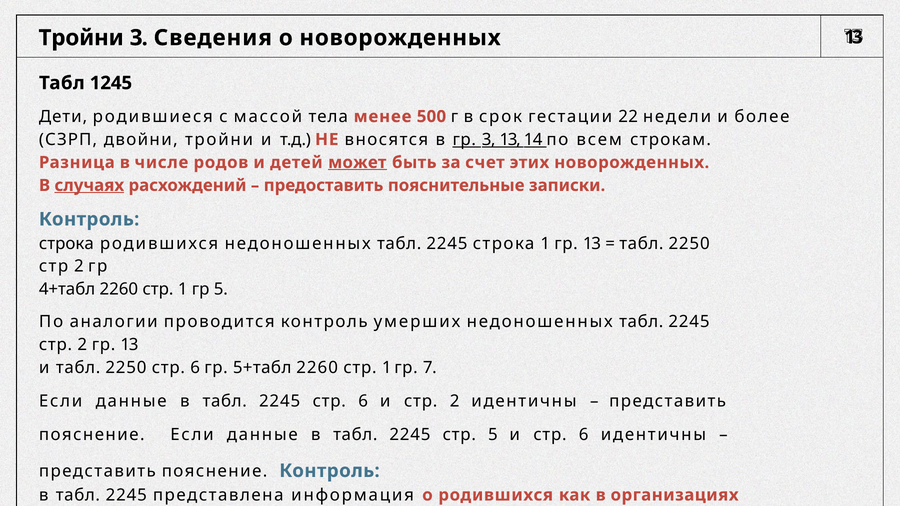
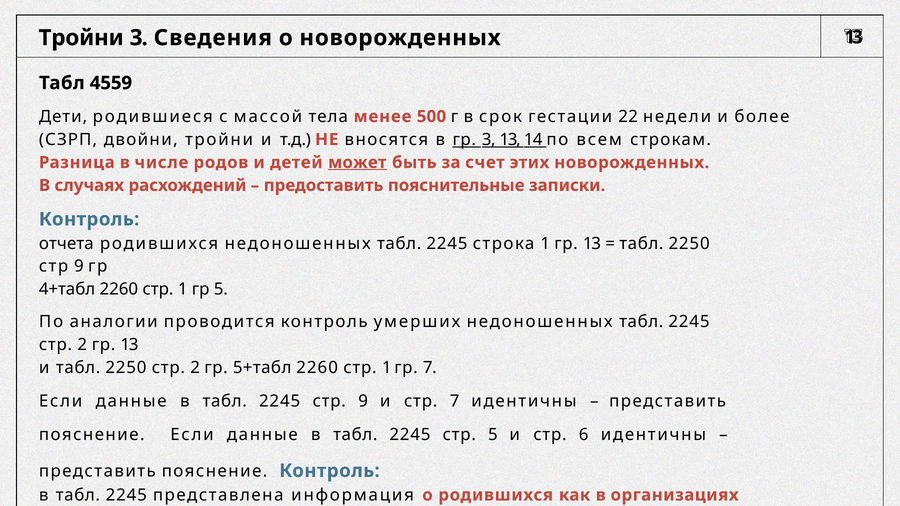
1245: 1245 -> 4559 (111, 83)
случаях underline: present -> none (89, 185)
строка: строка -> отчета (66, 244)
2: 2 -> 9 (79, 267)
2250 стр 6: 6 -> 2 (195, 368)
2245 стр 6: 6 -> 9 (363, 401)
и стр 2: 2 -> 7 (455, 401)
